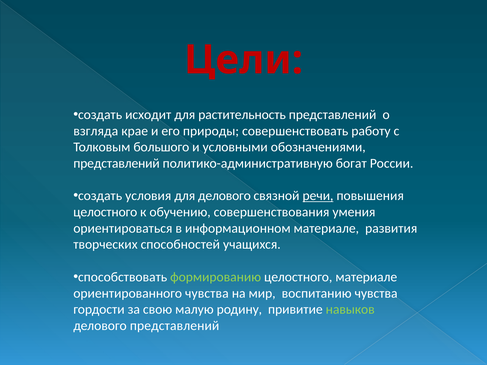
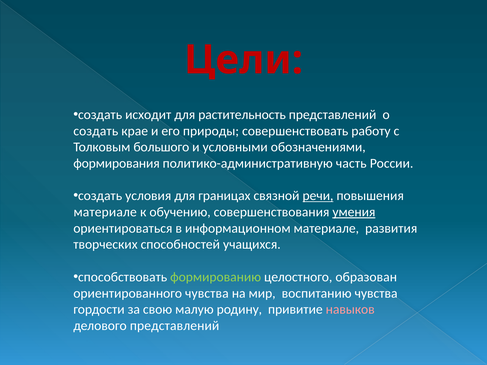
взгляда: взгляда -> создать (96, 131)
представлений: представлений -> формирования (117, 163)
богат: богат -> часть (351, 163)
для делового: делового -> границах (224, 196)
целостного: целостного -> материале (105, 212)
умения underline: none -> present (354, 212)
целостного материале: материале -> образован (366, 277)
навыков colour: light green -> pink (350, 310)
